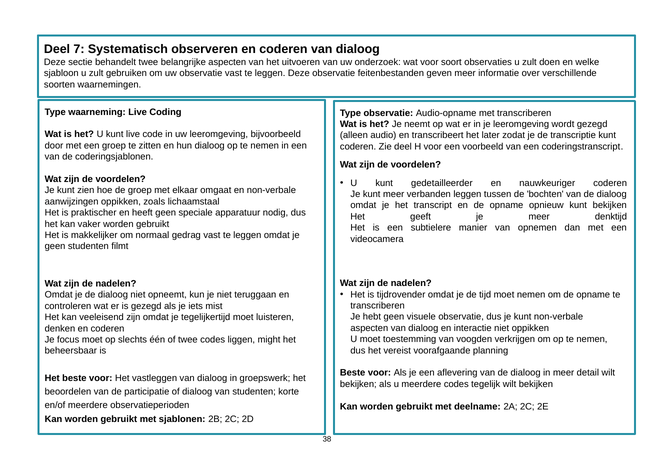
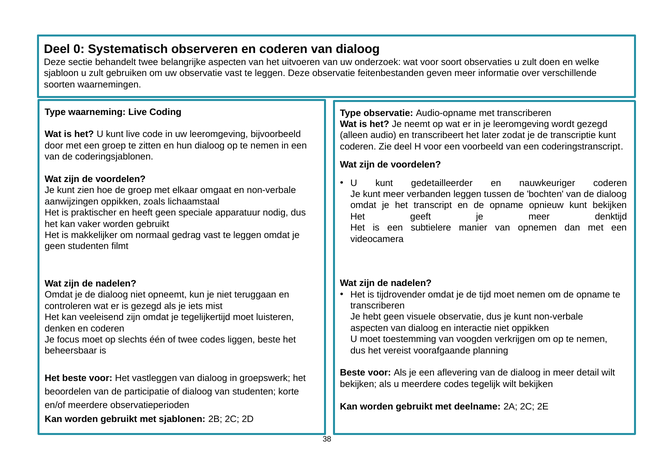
7: 7 -> 0 (79, 49)
liggen might: might -> beste (269, 339)
